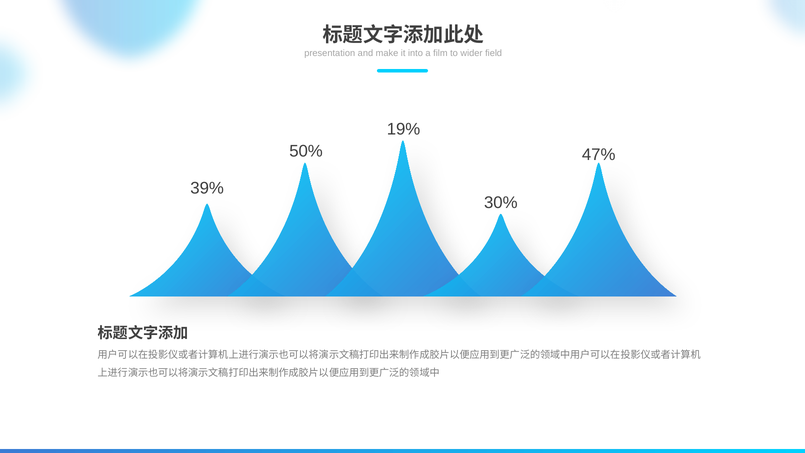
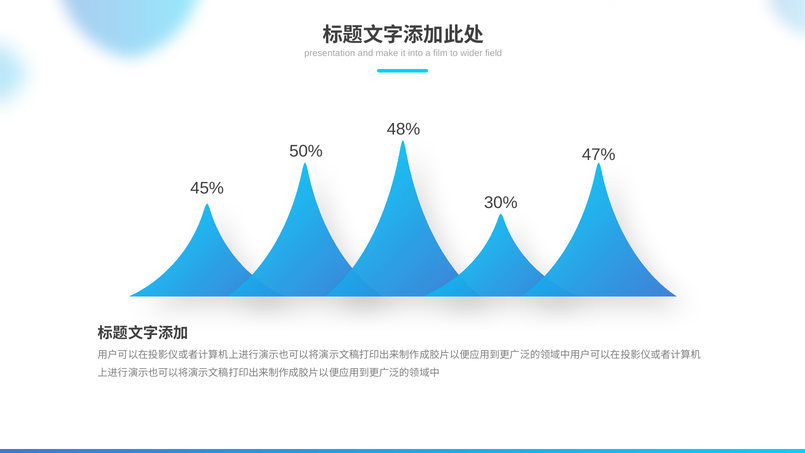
19%: 19% -> 48% (404, 129)
39%: 39% -> 45% (207, 188)
